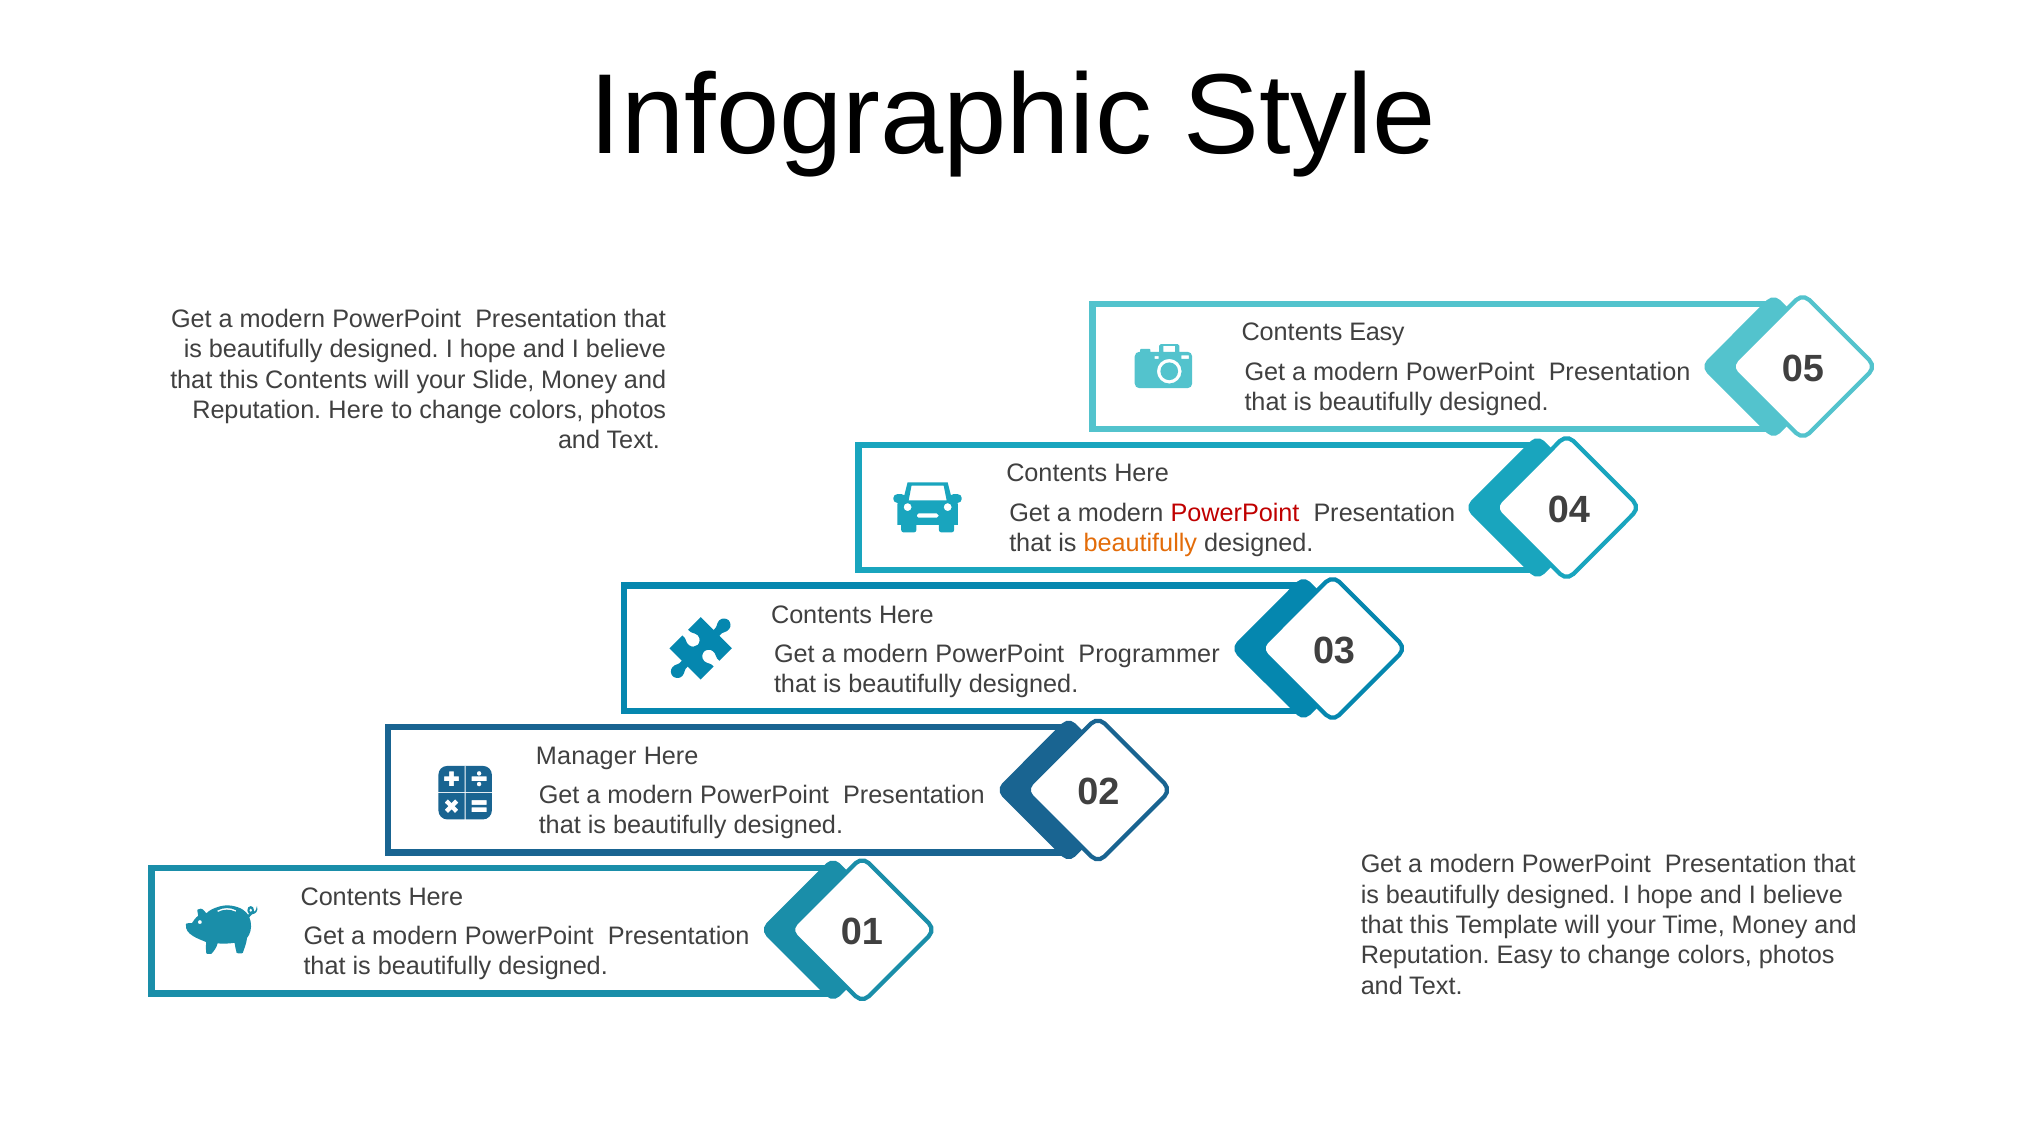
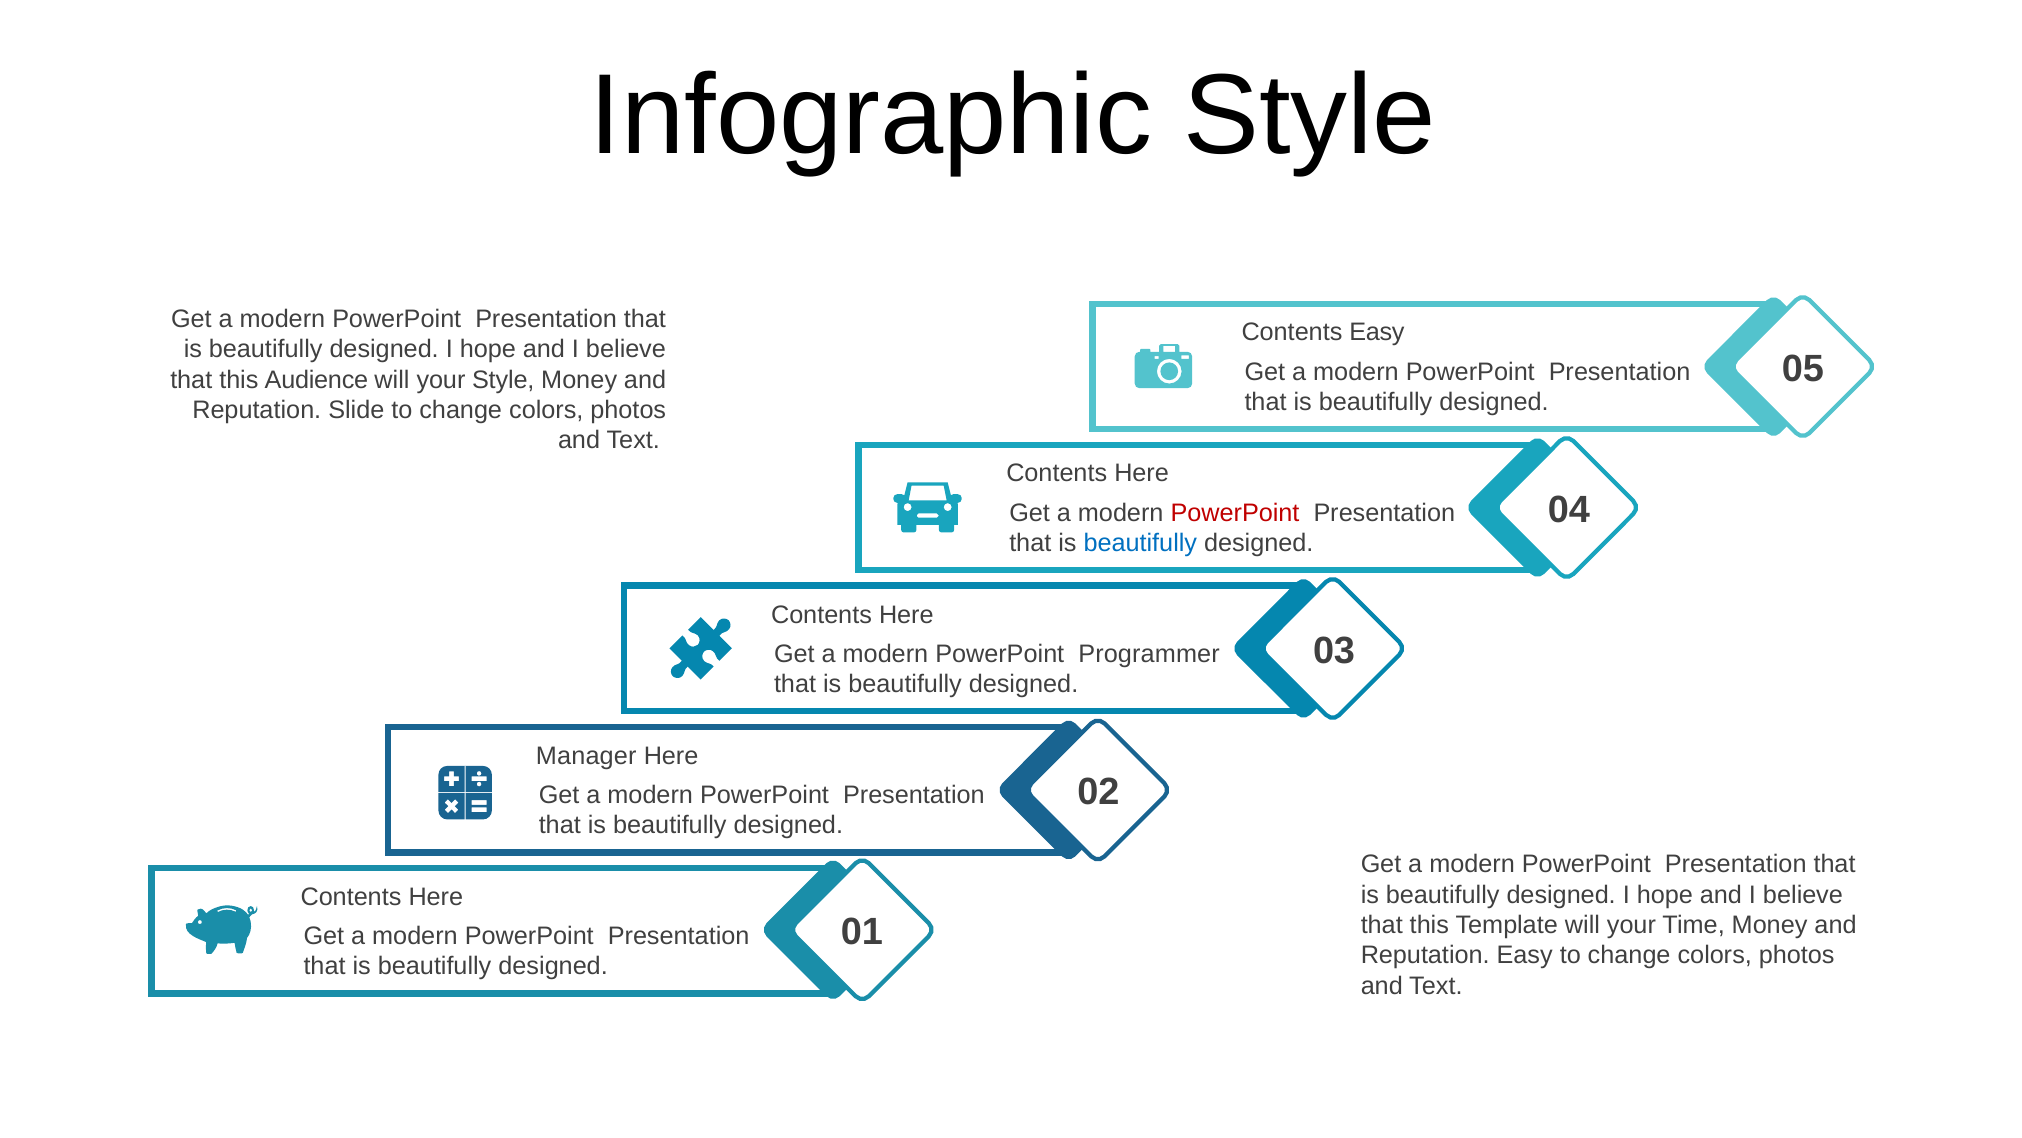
this Contents: Contents -> Audience (316, 380)
your Slide: Slide -> Style (503, 380)
Reputation Here: Here -> Slide (356, 410)
beautifully colour: orange -> blue (1140, 543)
